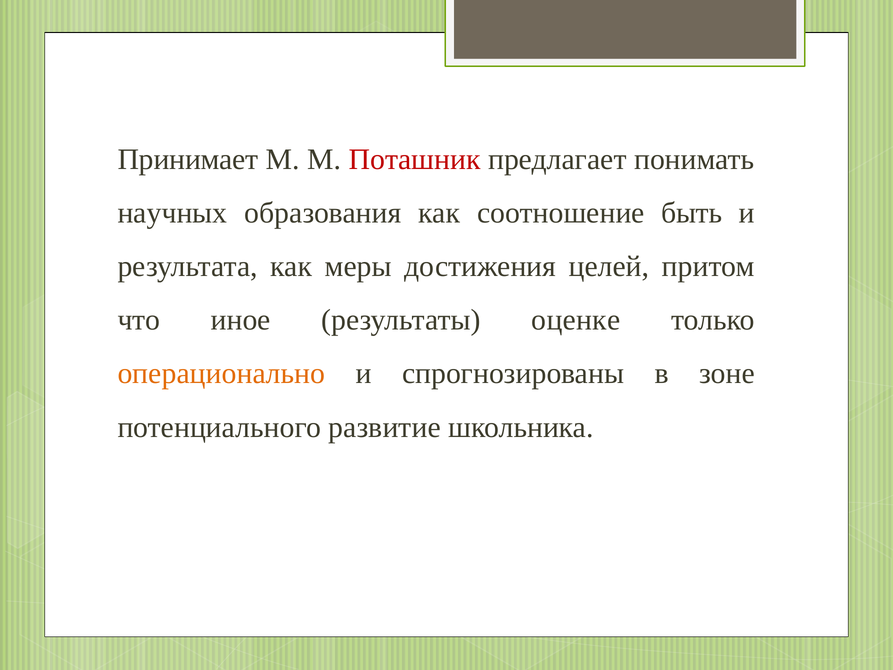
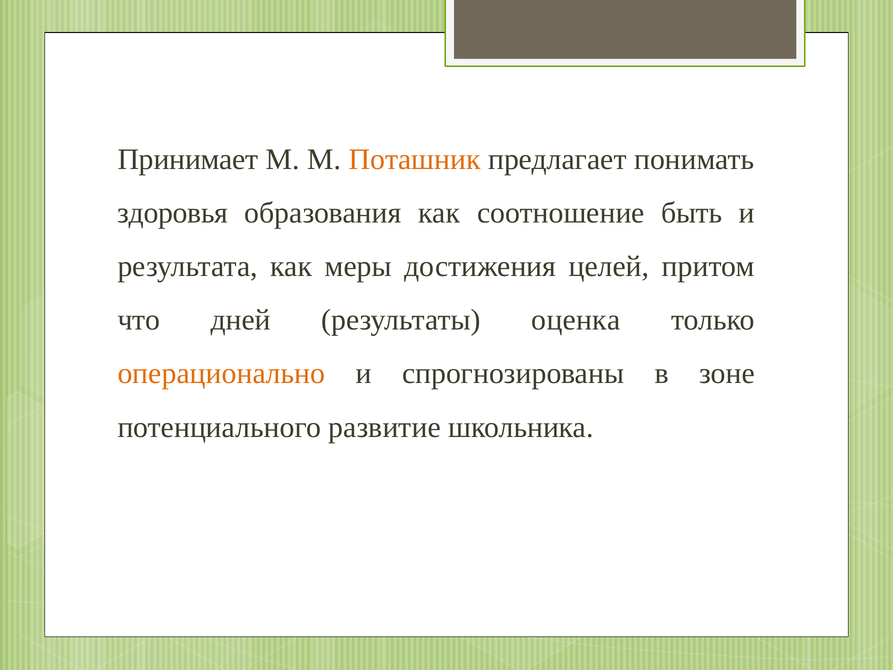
Поташник colour: red -> orange (415, 159)
научных: научных -> здоровья (173, 213)
иное: иное -> дней (241, 320)
оценке: оценке -> оценка (576, 320)
